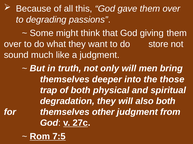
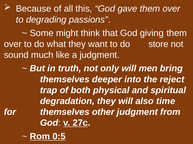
those: those -> reject (172, 80)
also both: both -> time (166, 102)
7:5: 7:5 -> 0:5 (59, 137)
